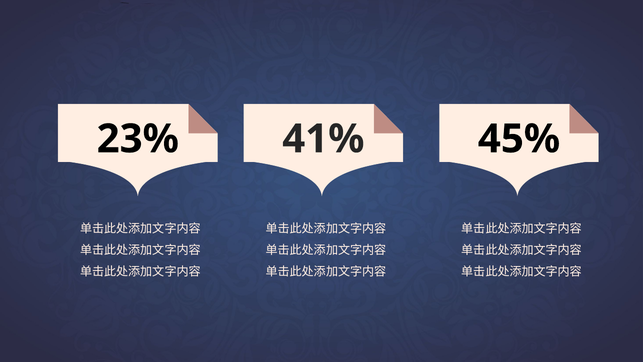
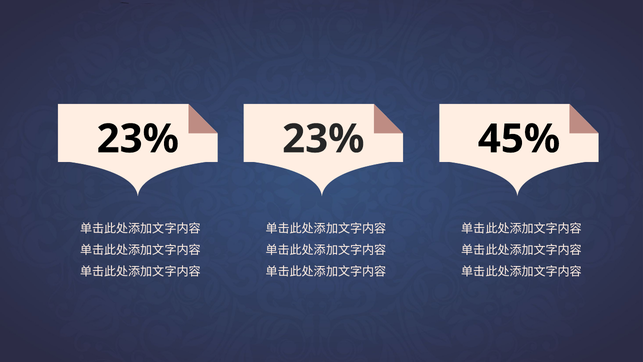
23% 41%: 41% -> 23% (323, 139)
